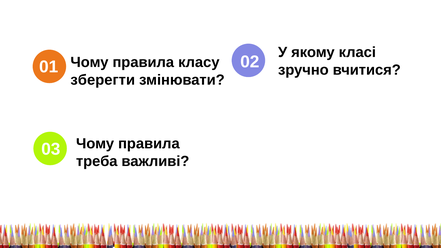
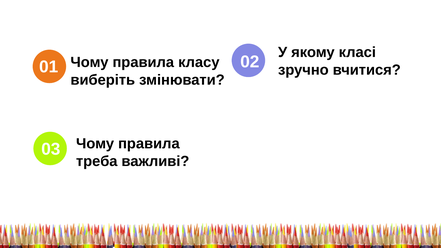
зберегти: зберегти -> виберіть (103, 80)
